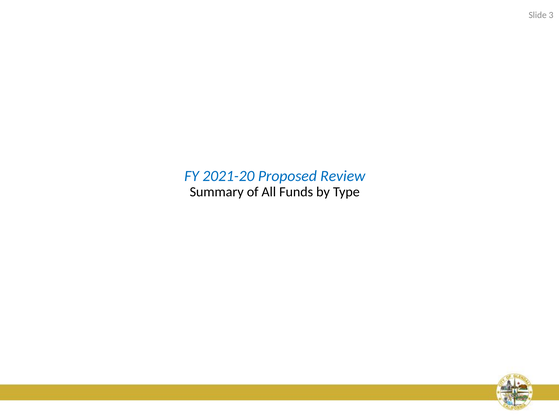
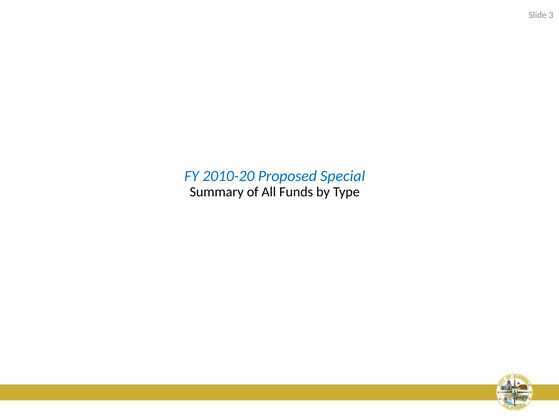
2021-20: 2021-20 -> 2010-20 (228, 176)
Review: Review -> Special (343, 176)
